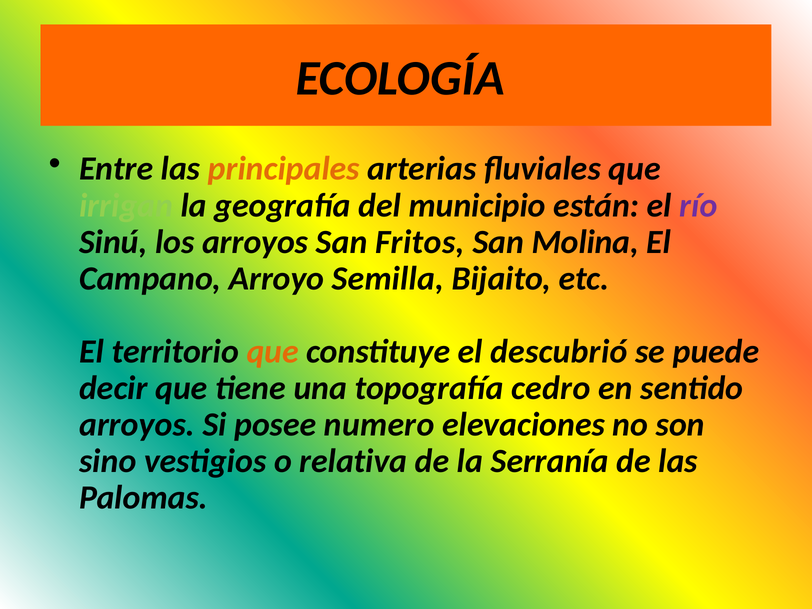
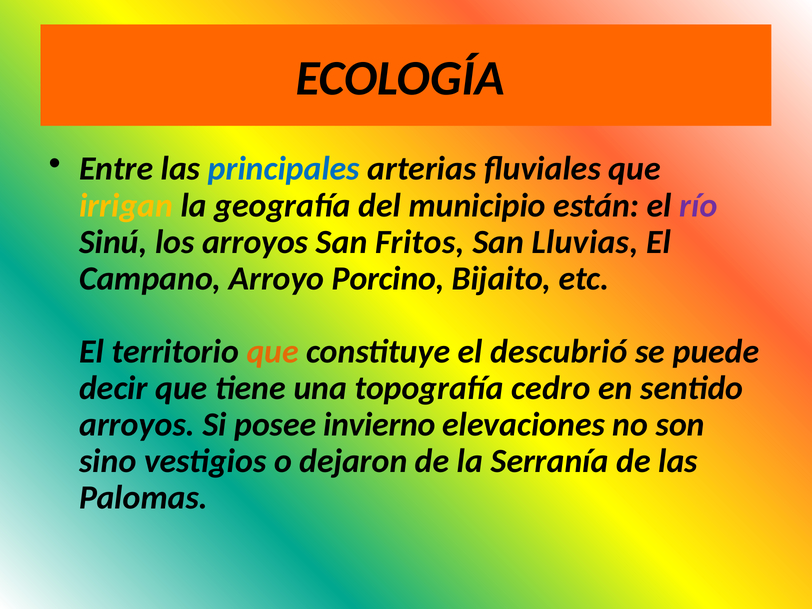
principales colour: orange -> blue (284, 169)
irrigan colour: light green -> yellow (126, 205)
Molina: Molina -> Lluvias (585, 242)
Semilla: Semilla -> Porcino (388, 278)
numero: numero -> invierno (379, 425)
relativa: relativa -> dejaron (353, 461)
